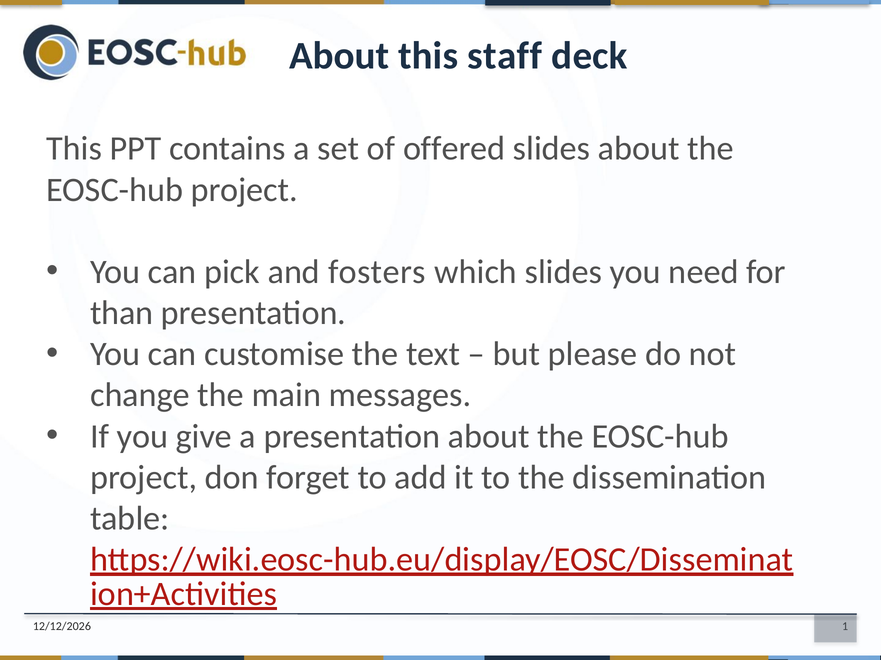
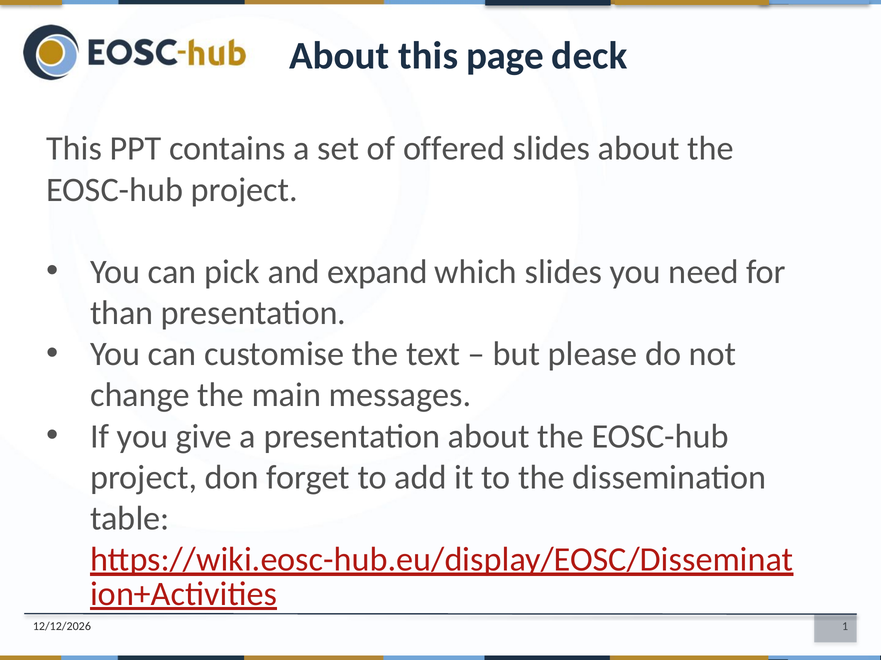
staff: staff -> page (505, 56)
fosters: fosters -> expand (377, 272)
